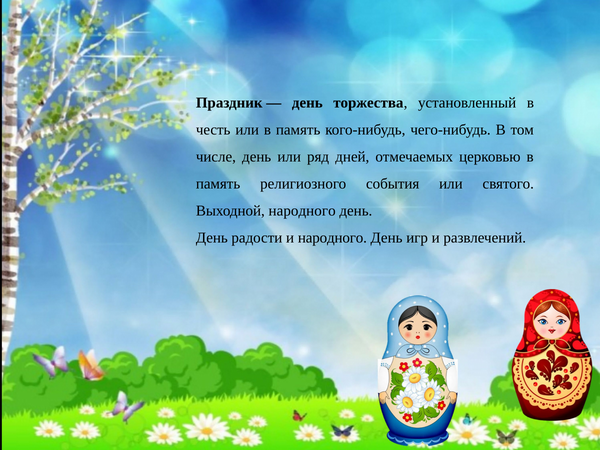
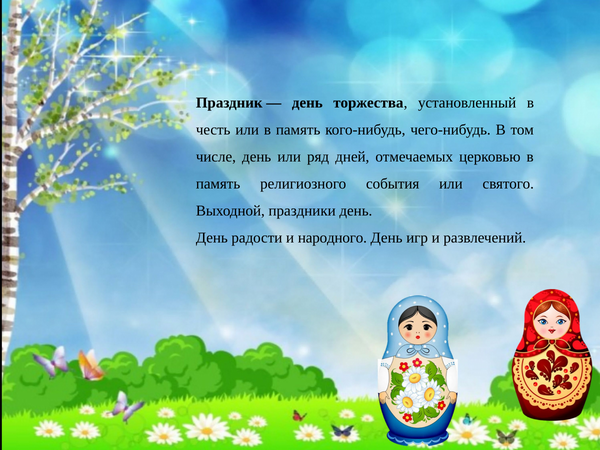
Выходной народного: народного -> праздники (302, 211)
